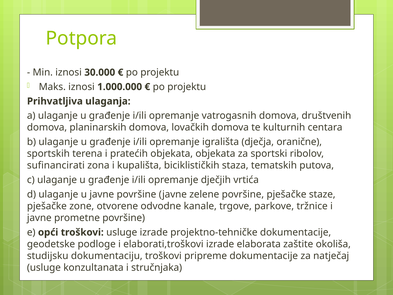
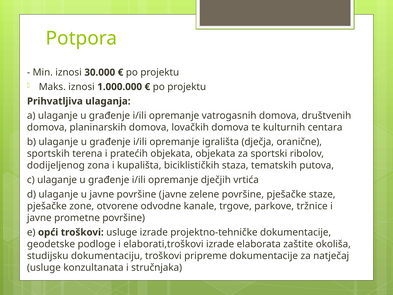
sufinancirati: sufinancirati -> dodijeljenog (56, 165)
